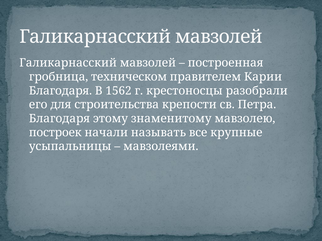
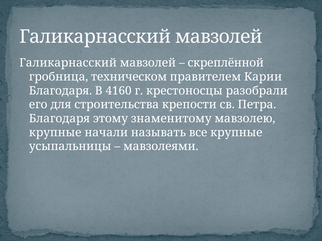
построенная: построенная -> скреплённой (226, 63)
1562: 1562 -> 4160 (119, 91)
построек: построек -> крупные (55, 133)
